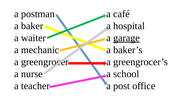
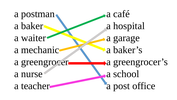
garage underline: present -> none (127, 38)
